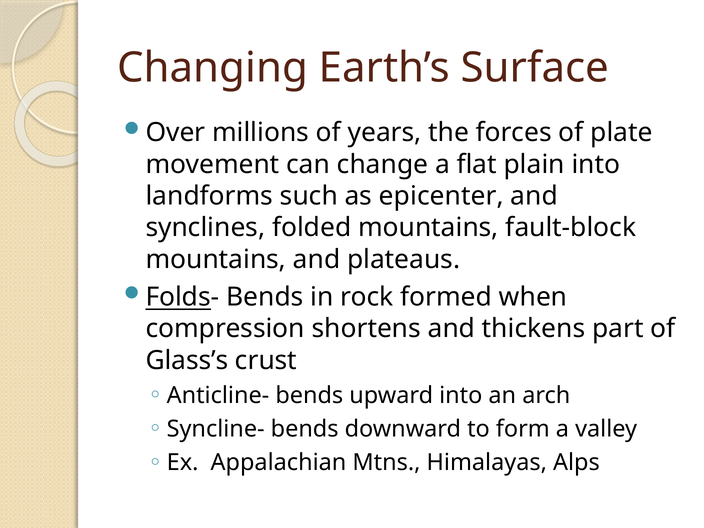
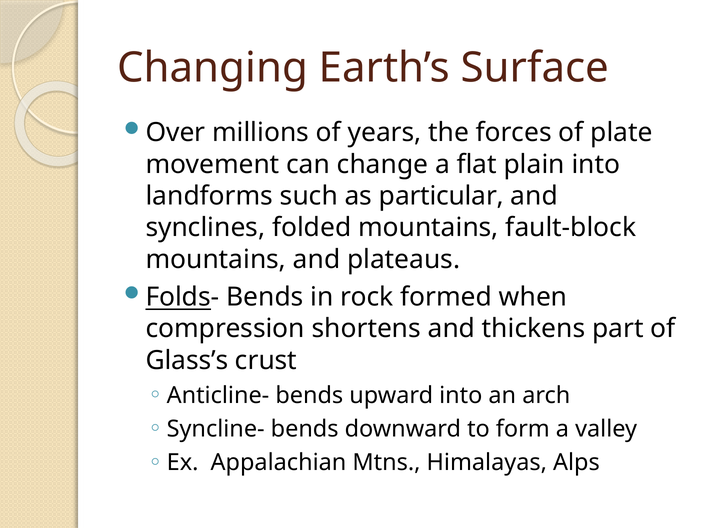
epicenter: epicenter -> particular (441, 196)
